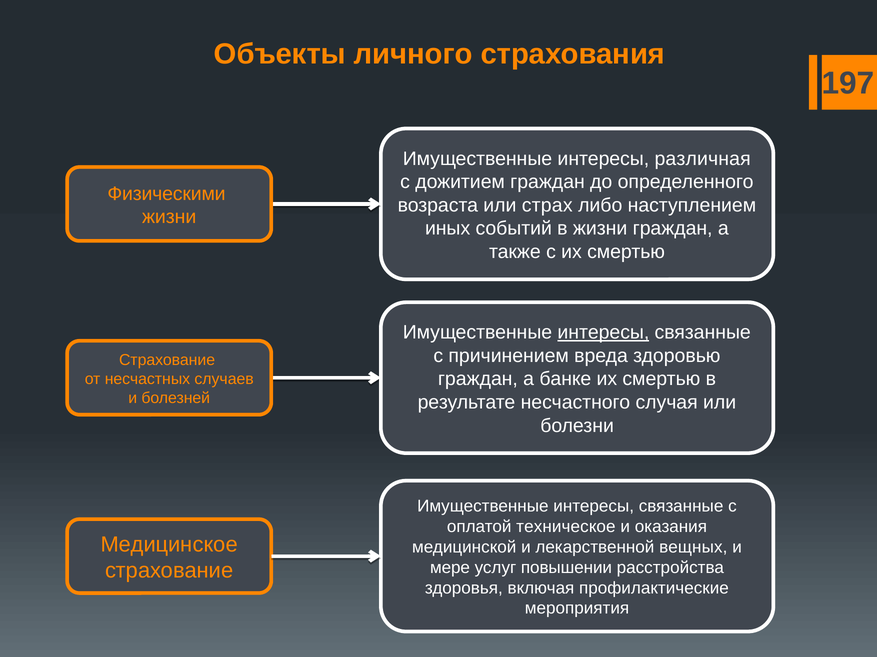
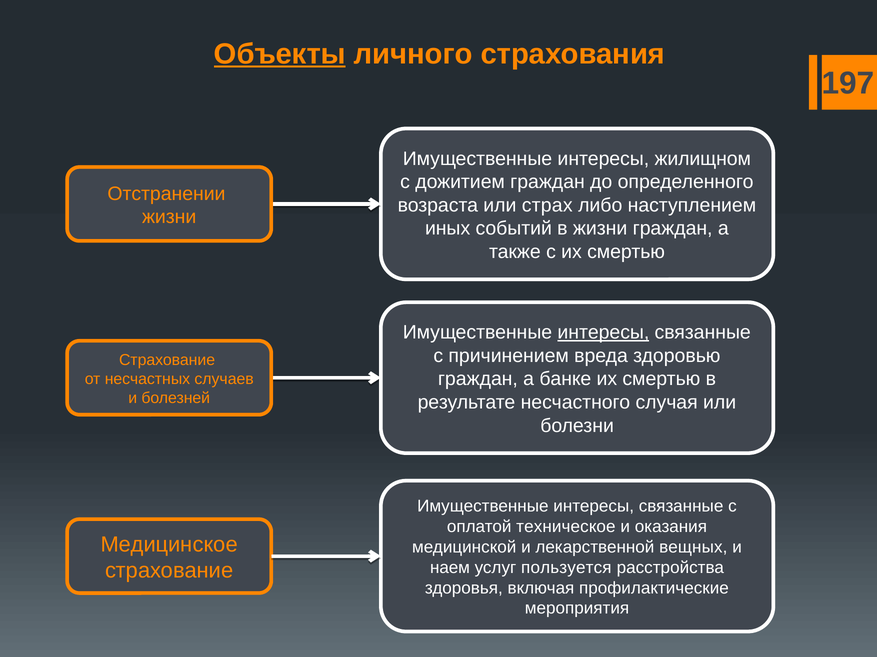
Объекты underline: none -> present (280, 54)
различная: различная -> жилищном (703, 159)
Физическими: Физическими -> Отстранении (166, 194)
мере: мере -> наем (450, 568)
повышении: повышении -> пользуется (566, 568)
